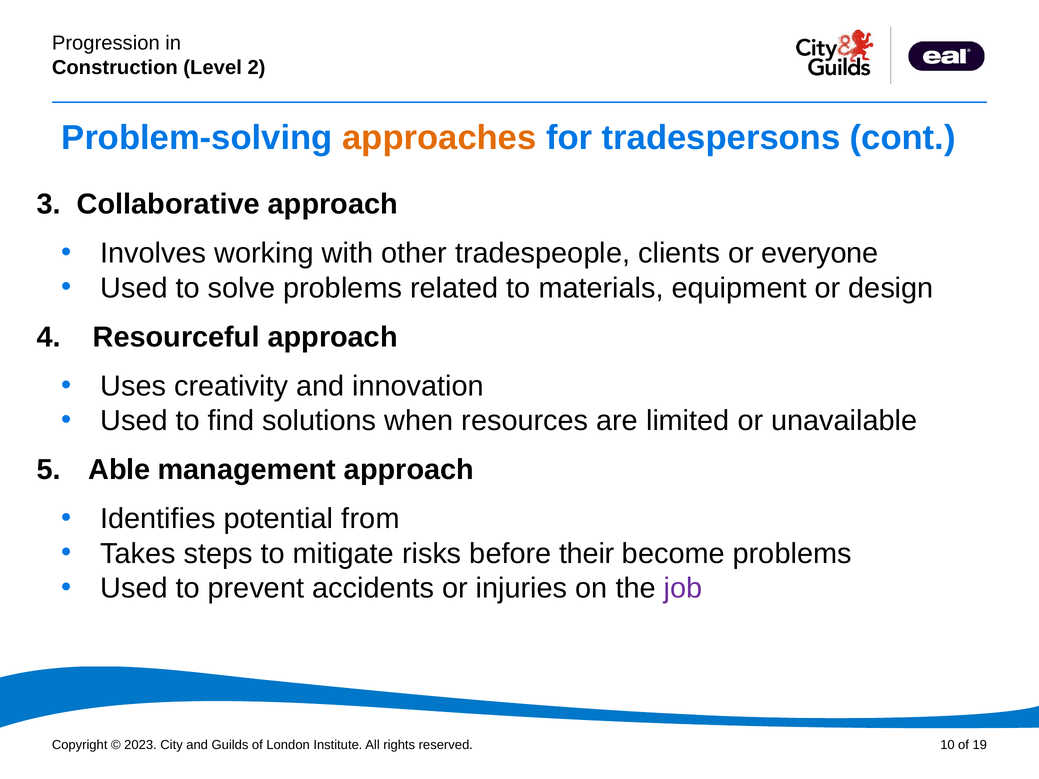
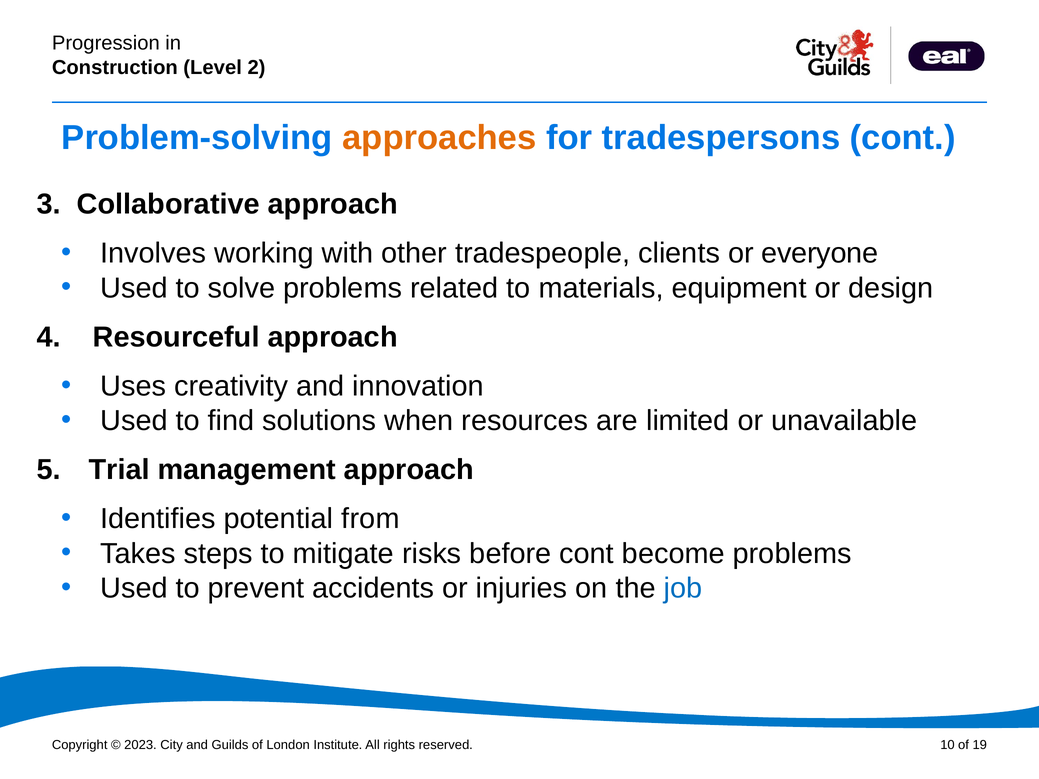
Able: Able -> Trial (119, 470)
before their: their -> cont (587, 554)
job colour: purple -> blue (683, 588)
